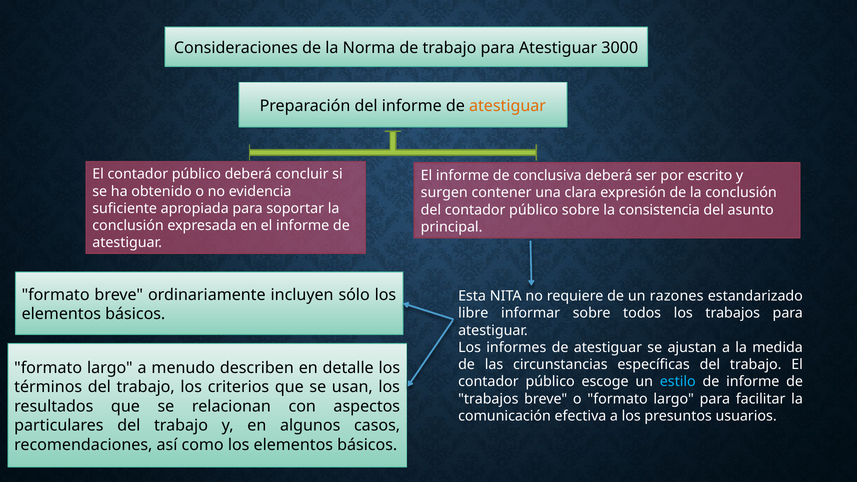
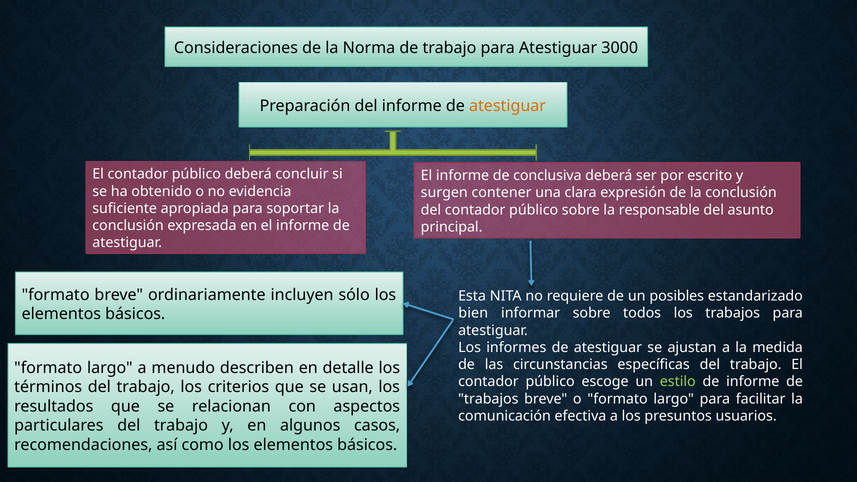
consistencia: consistencia -> responsable (659, 210)
razones: razones -> posibles (677, 296)
libre: libre -> bien (473, 313)
estilo colour: light blue -> light green (678, 382)
